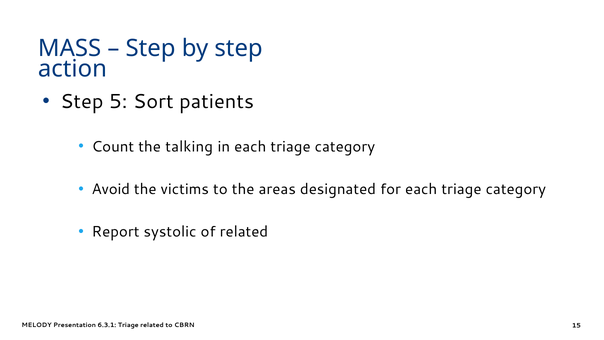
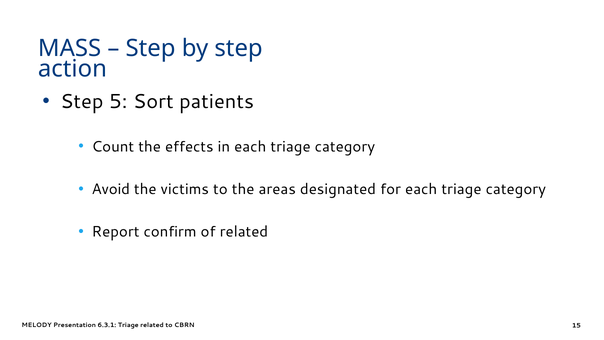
talking: talking -> effects (189, 147)
systolic: systolic -> confirm (170, 232)
